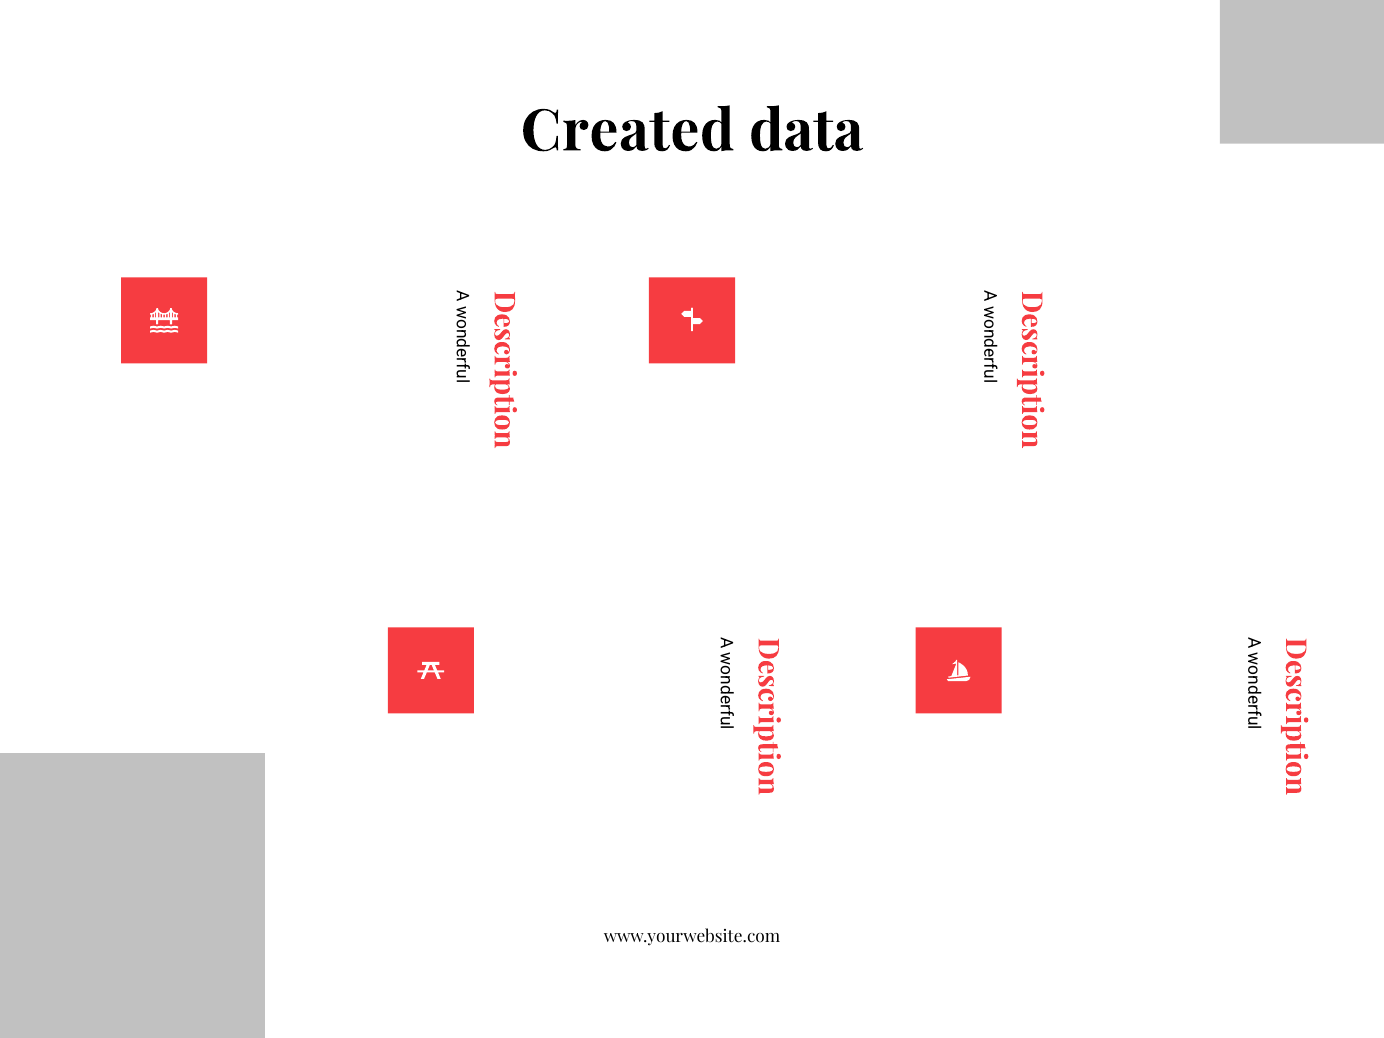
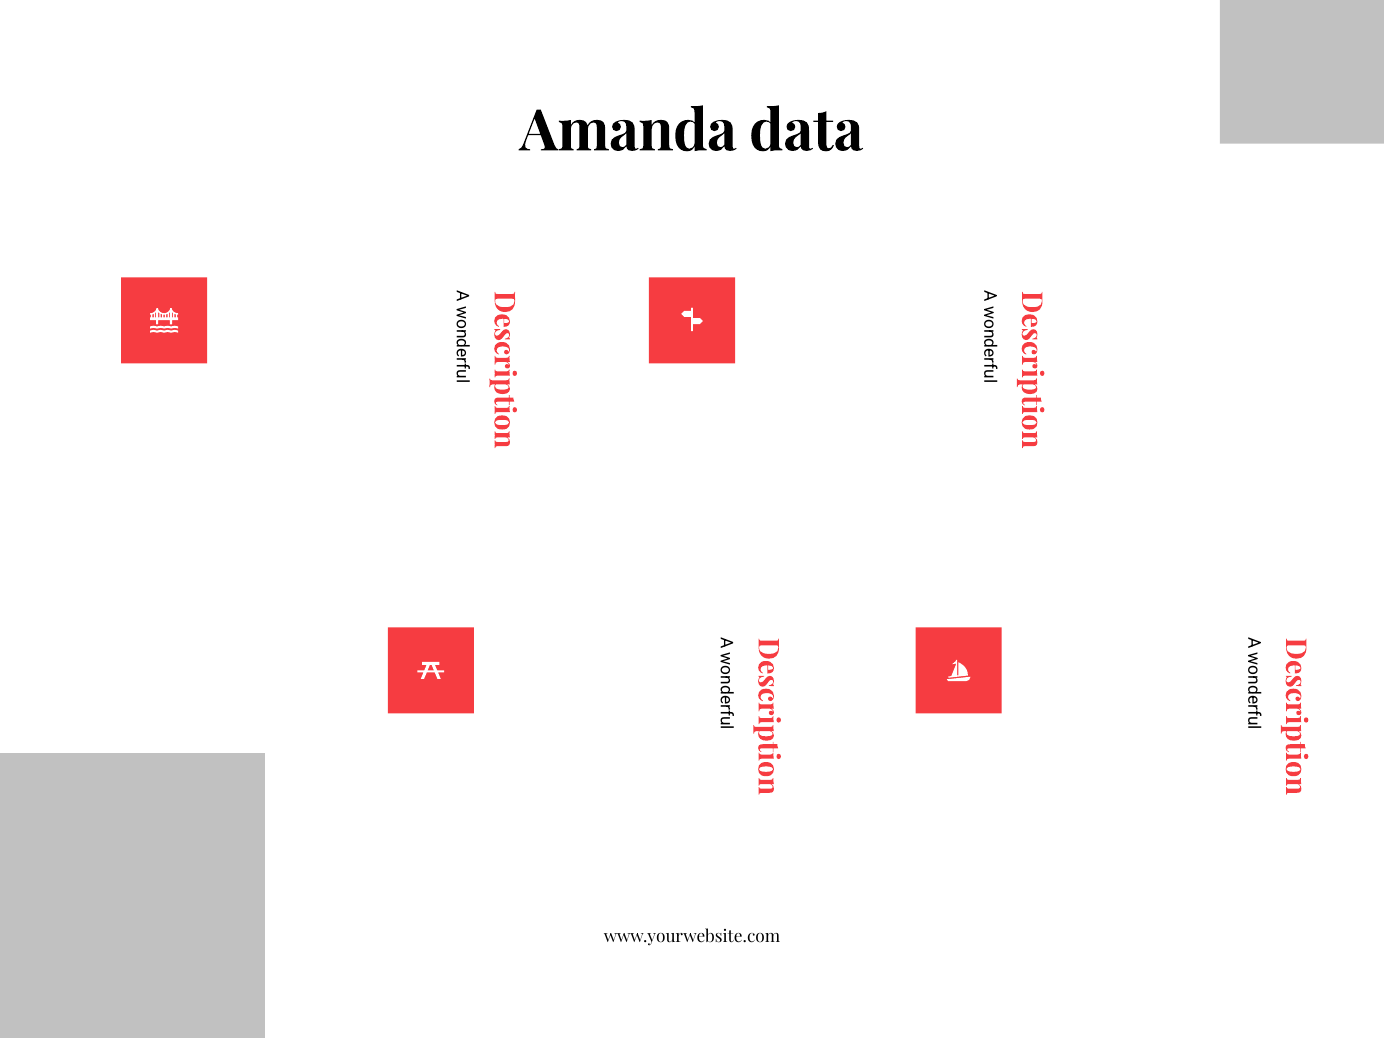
Created: Created -> Amanda (628, 131)
